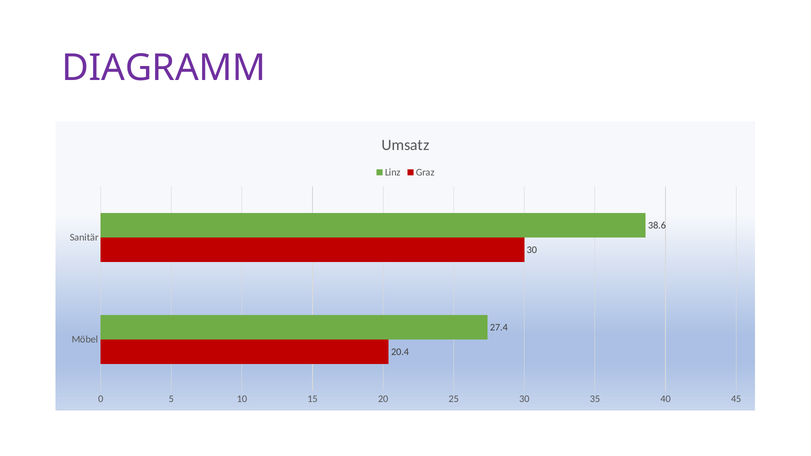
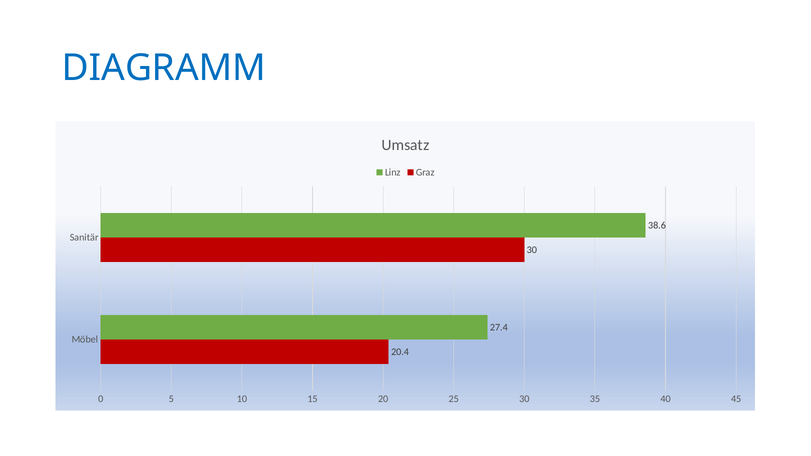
DIAGRAMM colour: purple -> blue (164, 68)
